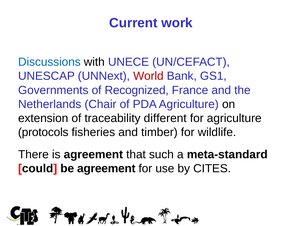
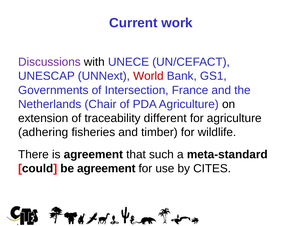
Discussions colour: blue -> purple (49, 62)
Recognized: Recognized -> Intersection (137, 90)
protocols: protocols -> adhering (43, 133)
